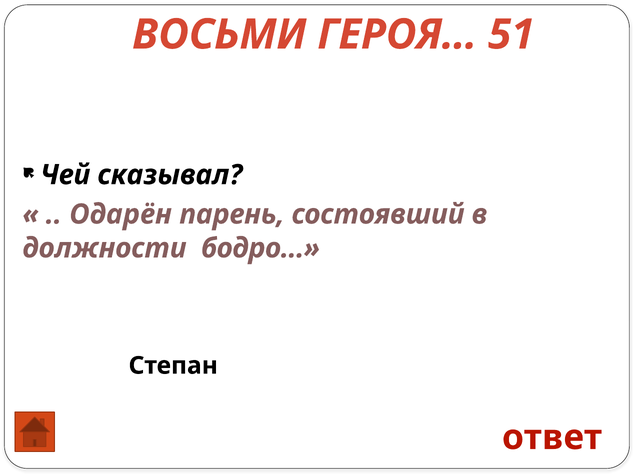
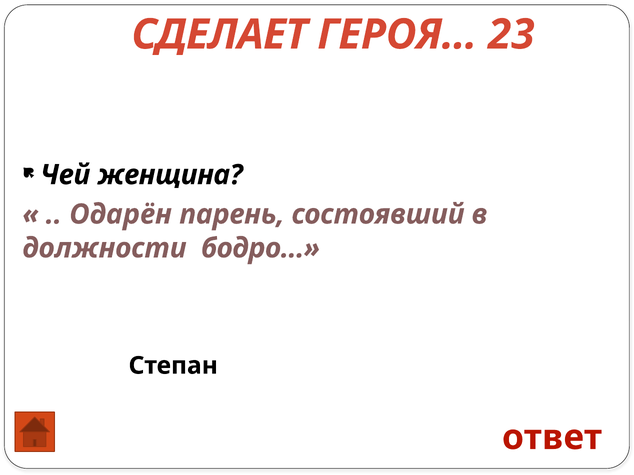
ВОСЬМИ: ВОСЬМИ -> СДЕЛАЕТ (219, 35)
51: 51 -> 23 (511, 35)
сказывал: сказывал -> женщина (170, 175)
